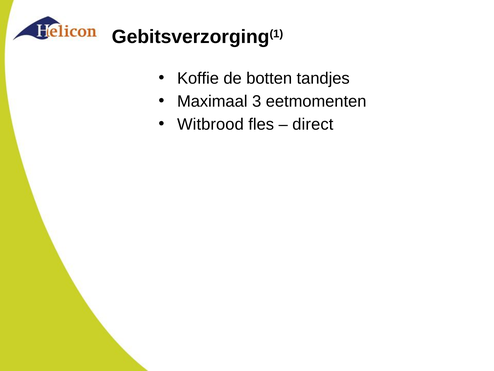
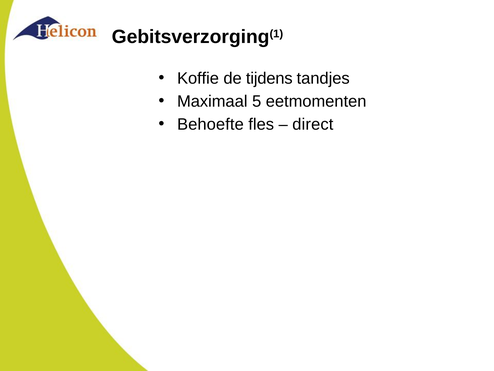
botten: botten -> tijdens (269, 78)
3: 3 -> 5 (257, 101)
Witbrood: Witbrood -> Behoefte (210, 124)
